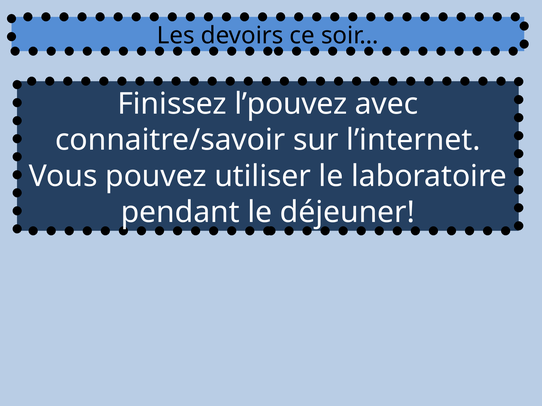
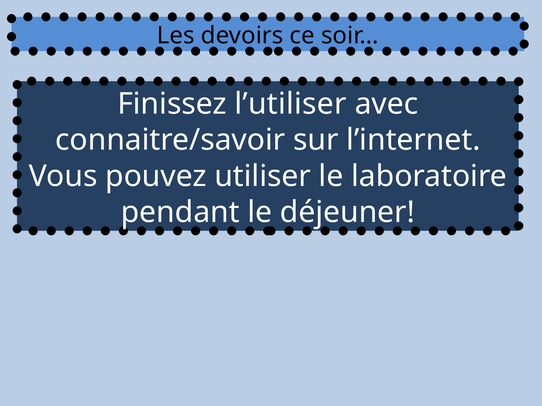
l’pouvez: l’pouvez -> l’utiliser (291, 104)
